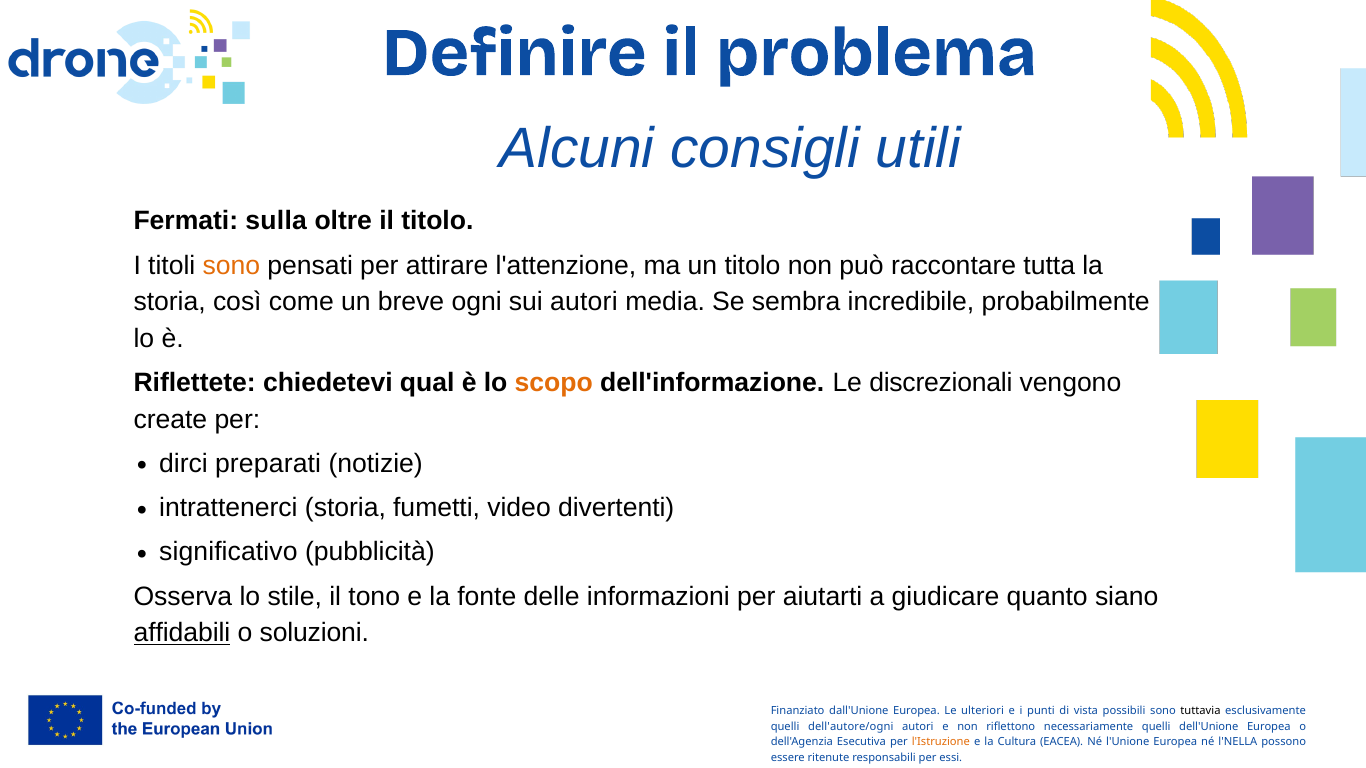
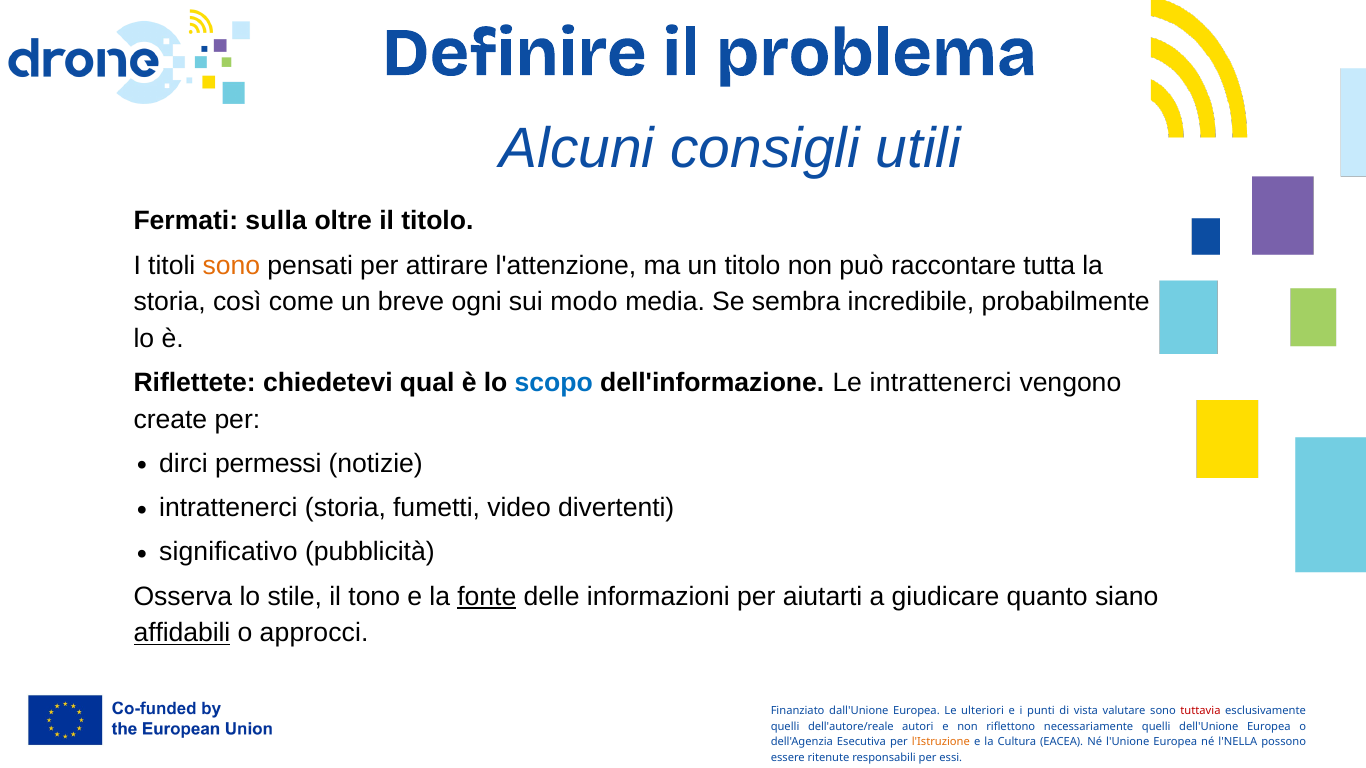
sui autori: autori -> modo (584, 302)
scopo colour: orange -> blue (554, 383)
Le discrezionali: discrezionali -> intrattenerci (941, 383)
preparati: preparati -> permessi (268, 464)
fonte underline: none -> present (487, 597)
soluzioni: soluzioni -> approcci (314, 633)
possibili: possibili -> valutare (1124, 711)
tuttavia colour: black -> red (1201, 711)
dell'autore/ogni: dell'autore/ogni -> dell'autore/reale (851, 727)
